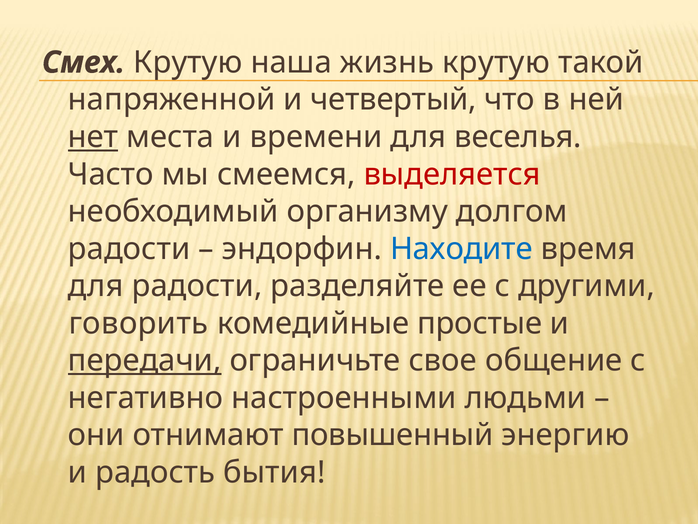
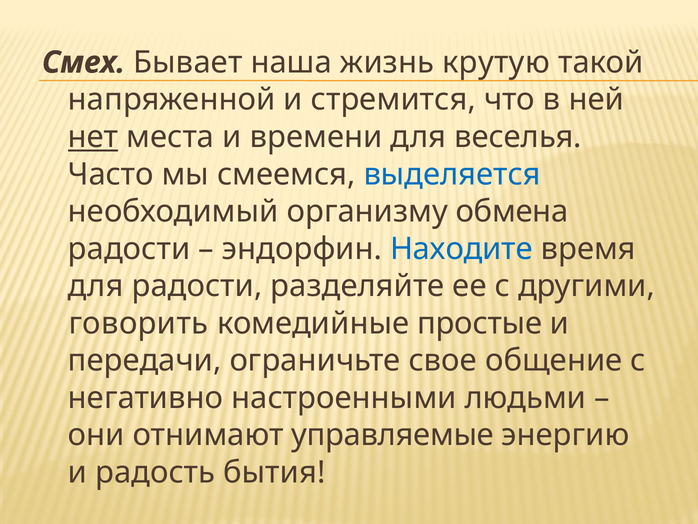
Смех Крутую: Крутую -> Бывает (188, 62)
четвертый: четвертый -> стремится (393, 100)
выделяется colour: red -> blue (452, 174)
долгом: долгом -> обмена (512, 211)
передачи underline: present -> none (145, 360)
повышенный: повышенный -> управляемые (393, 435)
